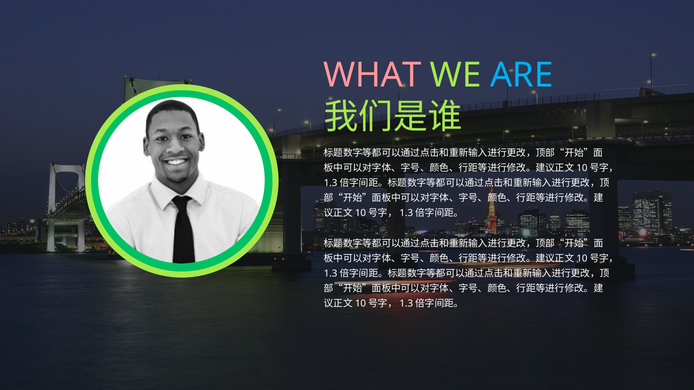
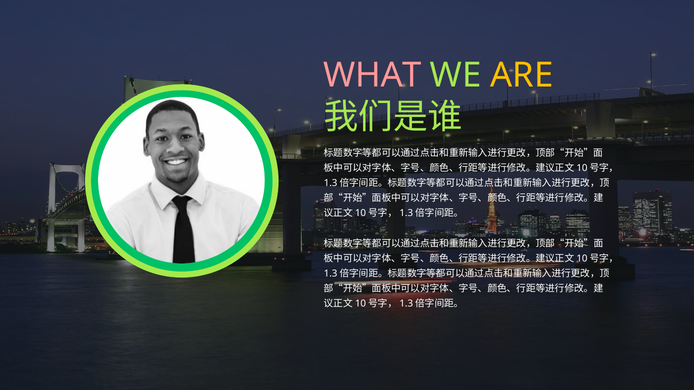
ARE colour: light blue -> yellow (522, 76)
